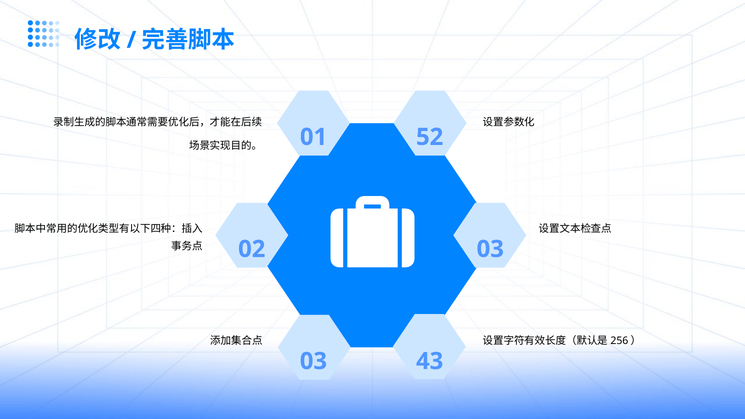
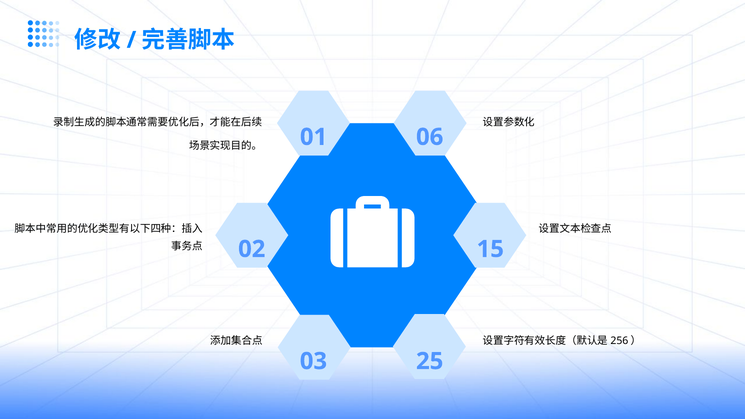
52: 52 -> 06 (430, 137)
02 03: 03 -> 15 (490, 249)
43: 43 -> 25 (430, 361)
